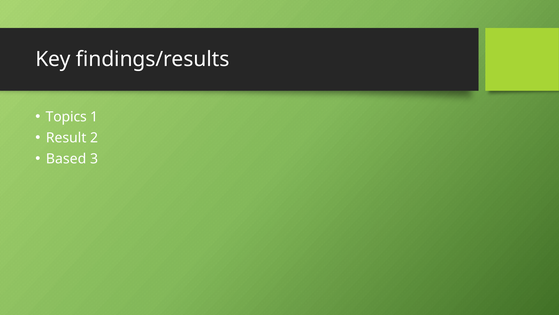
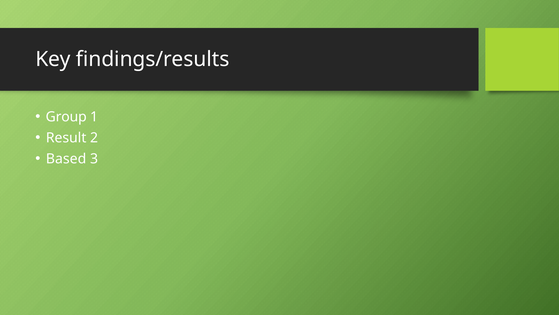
Topics: Topics -> Group (66, 117)
